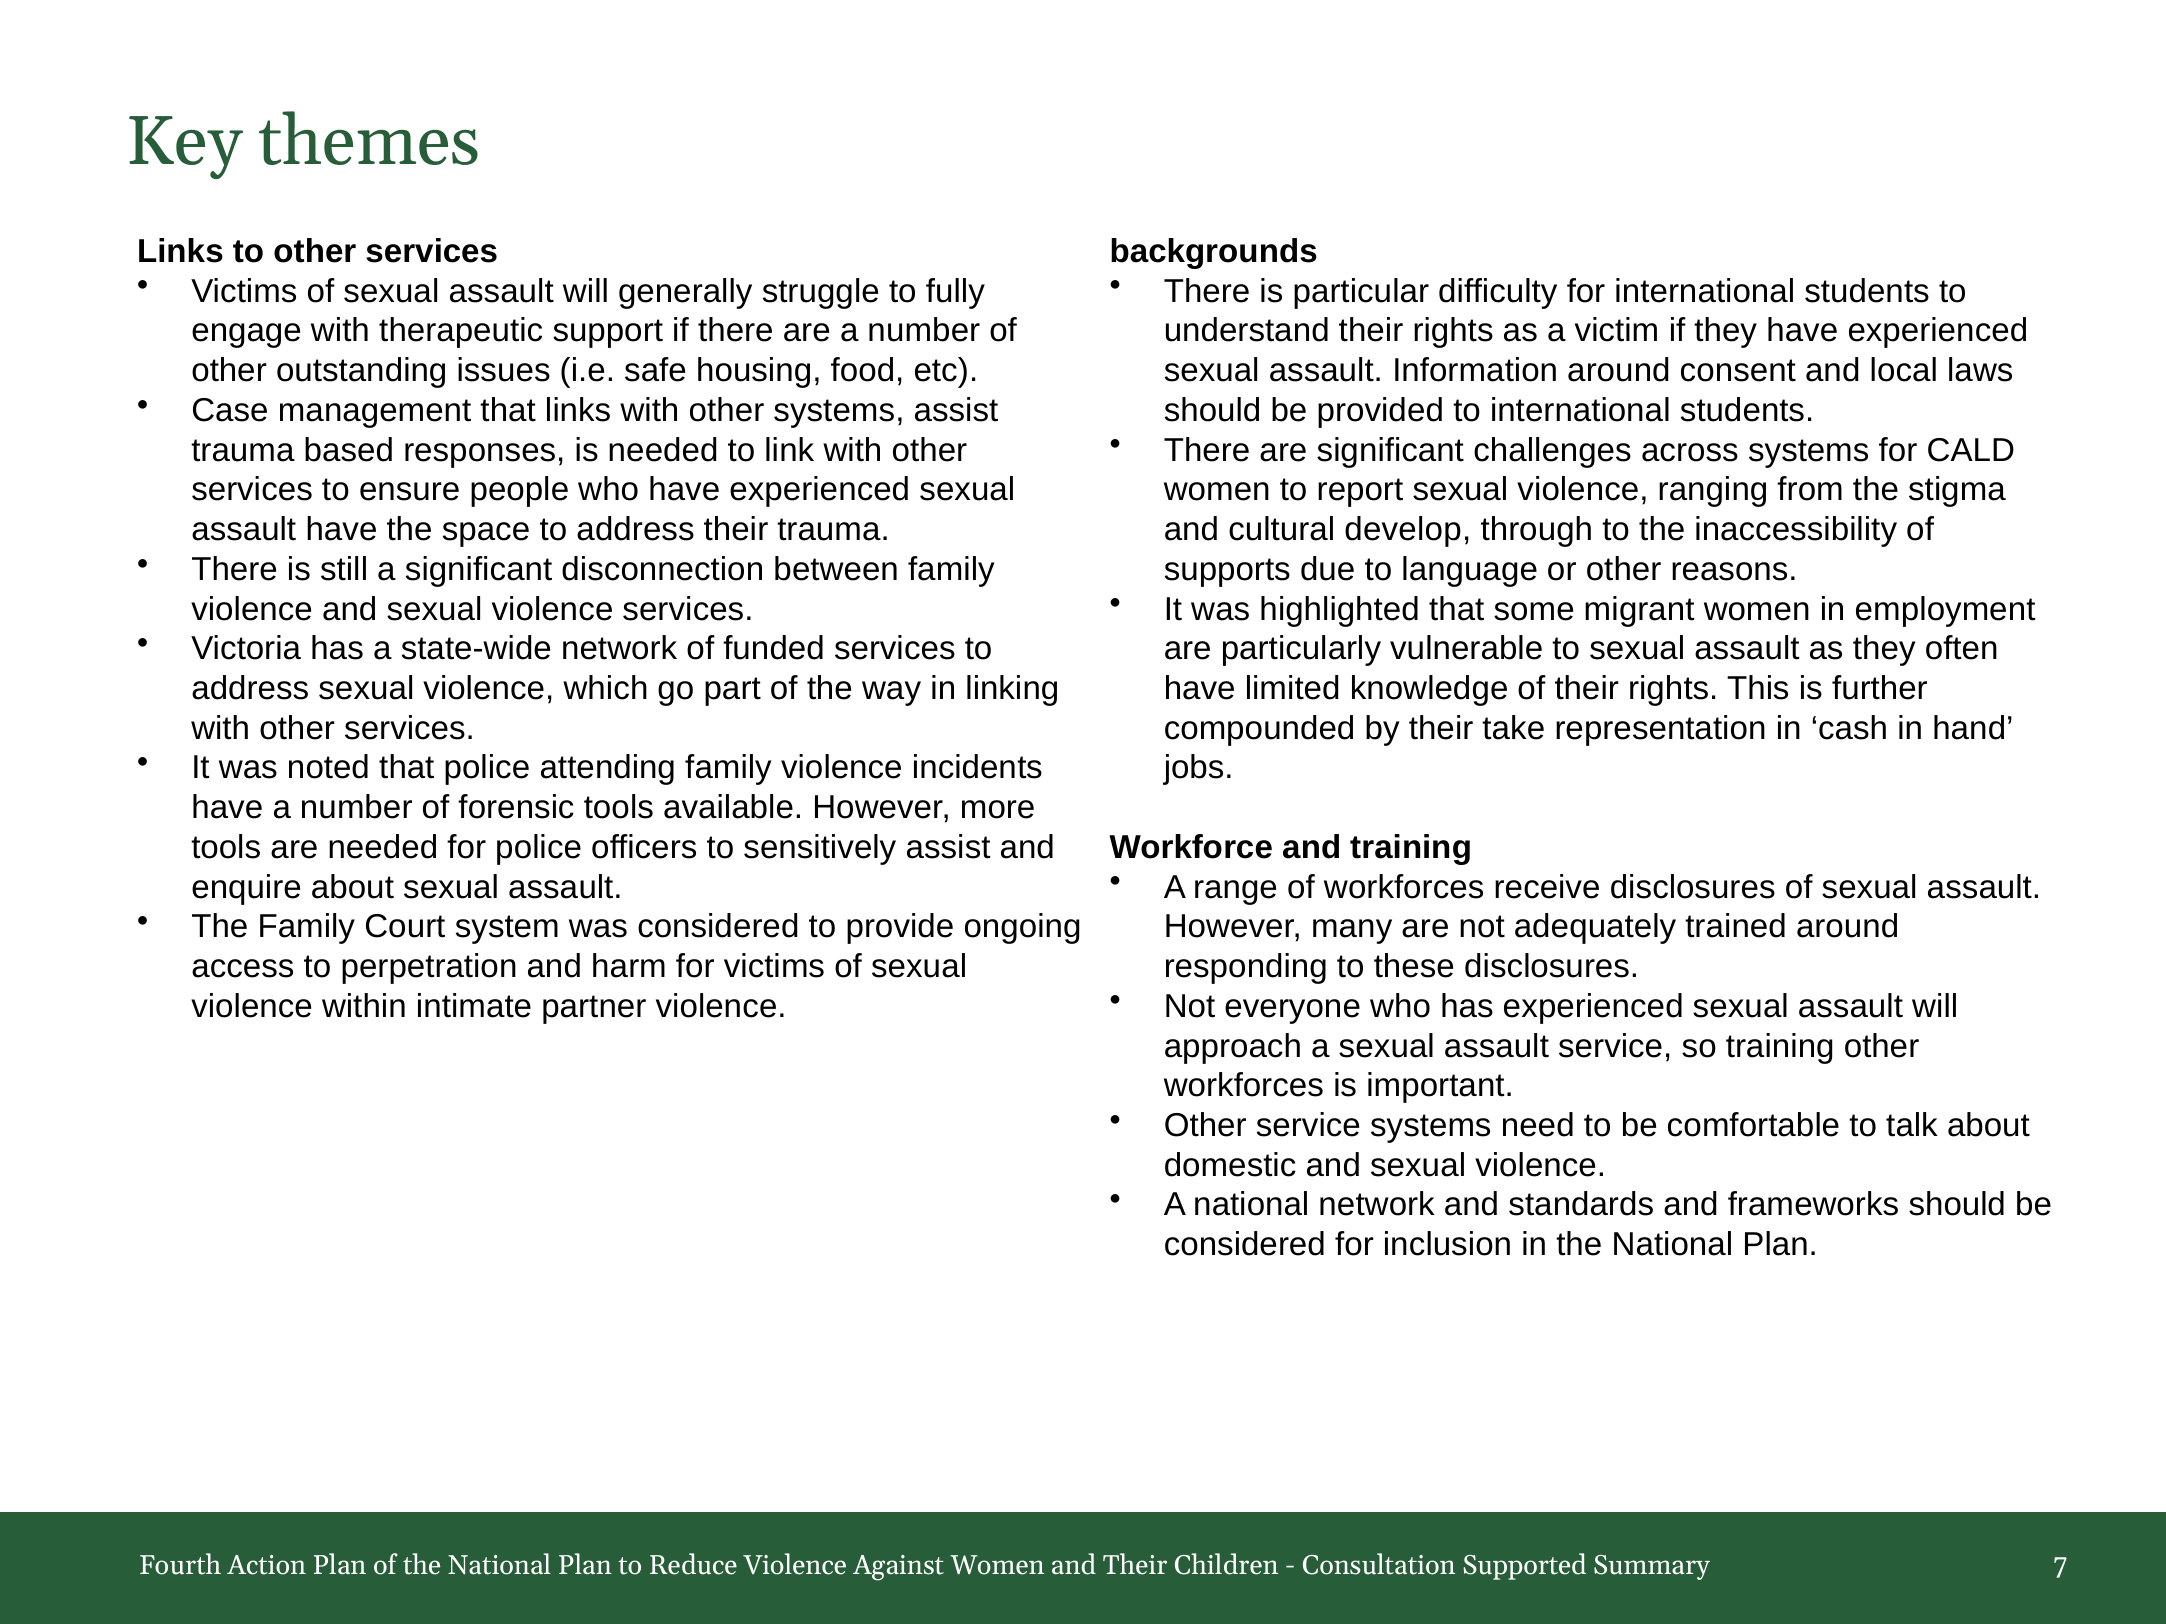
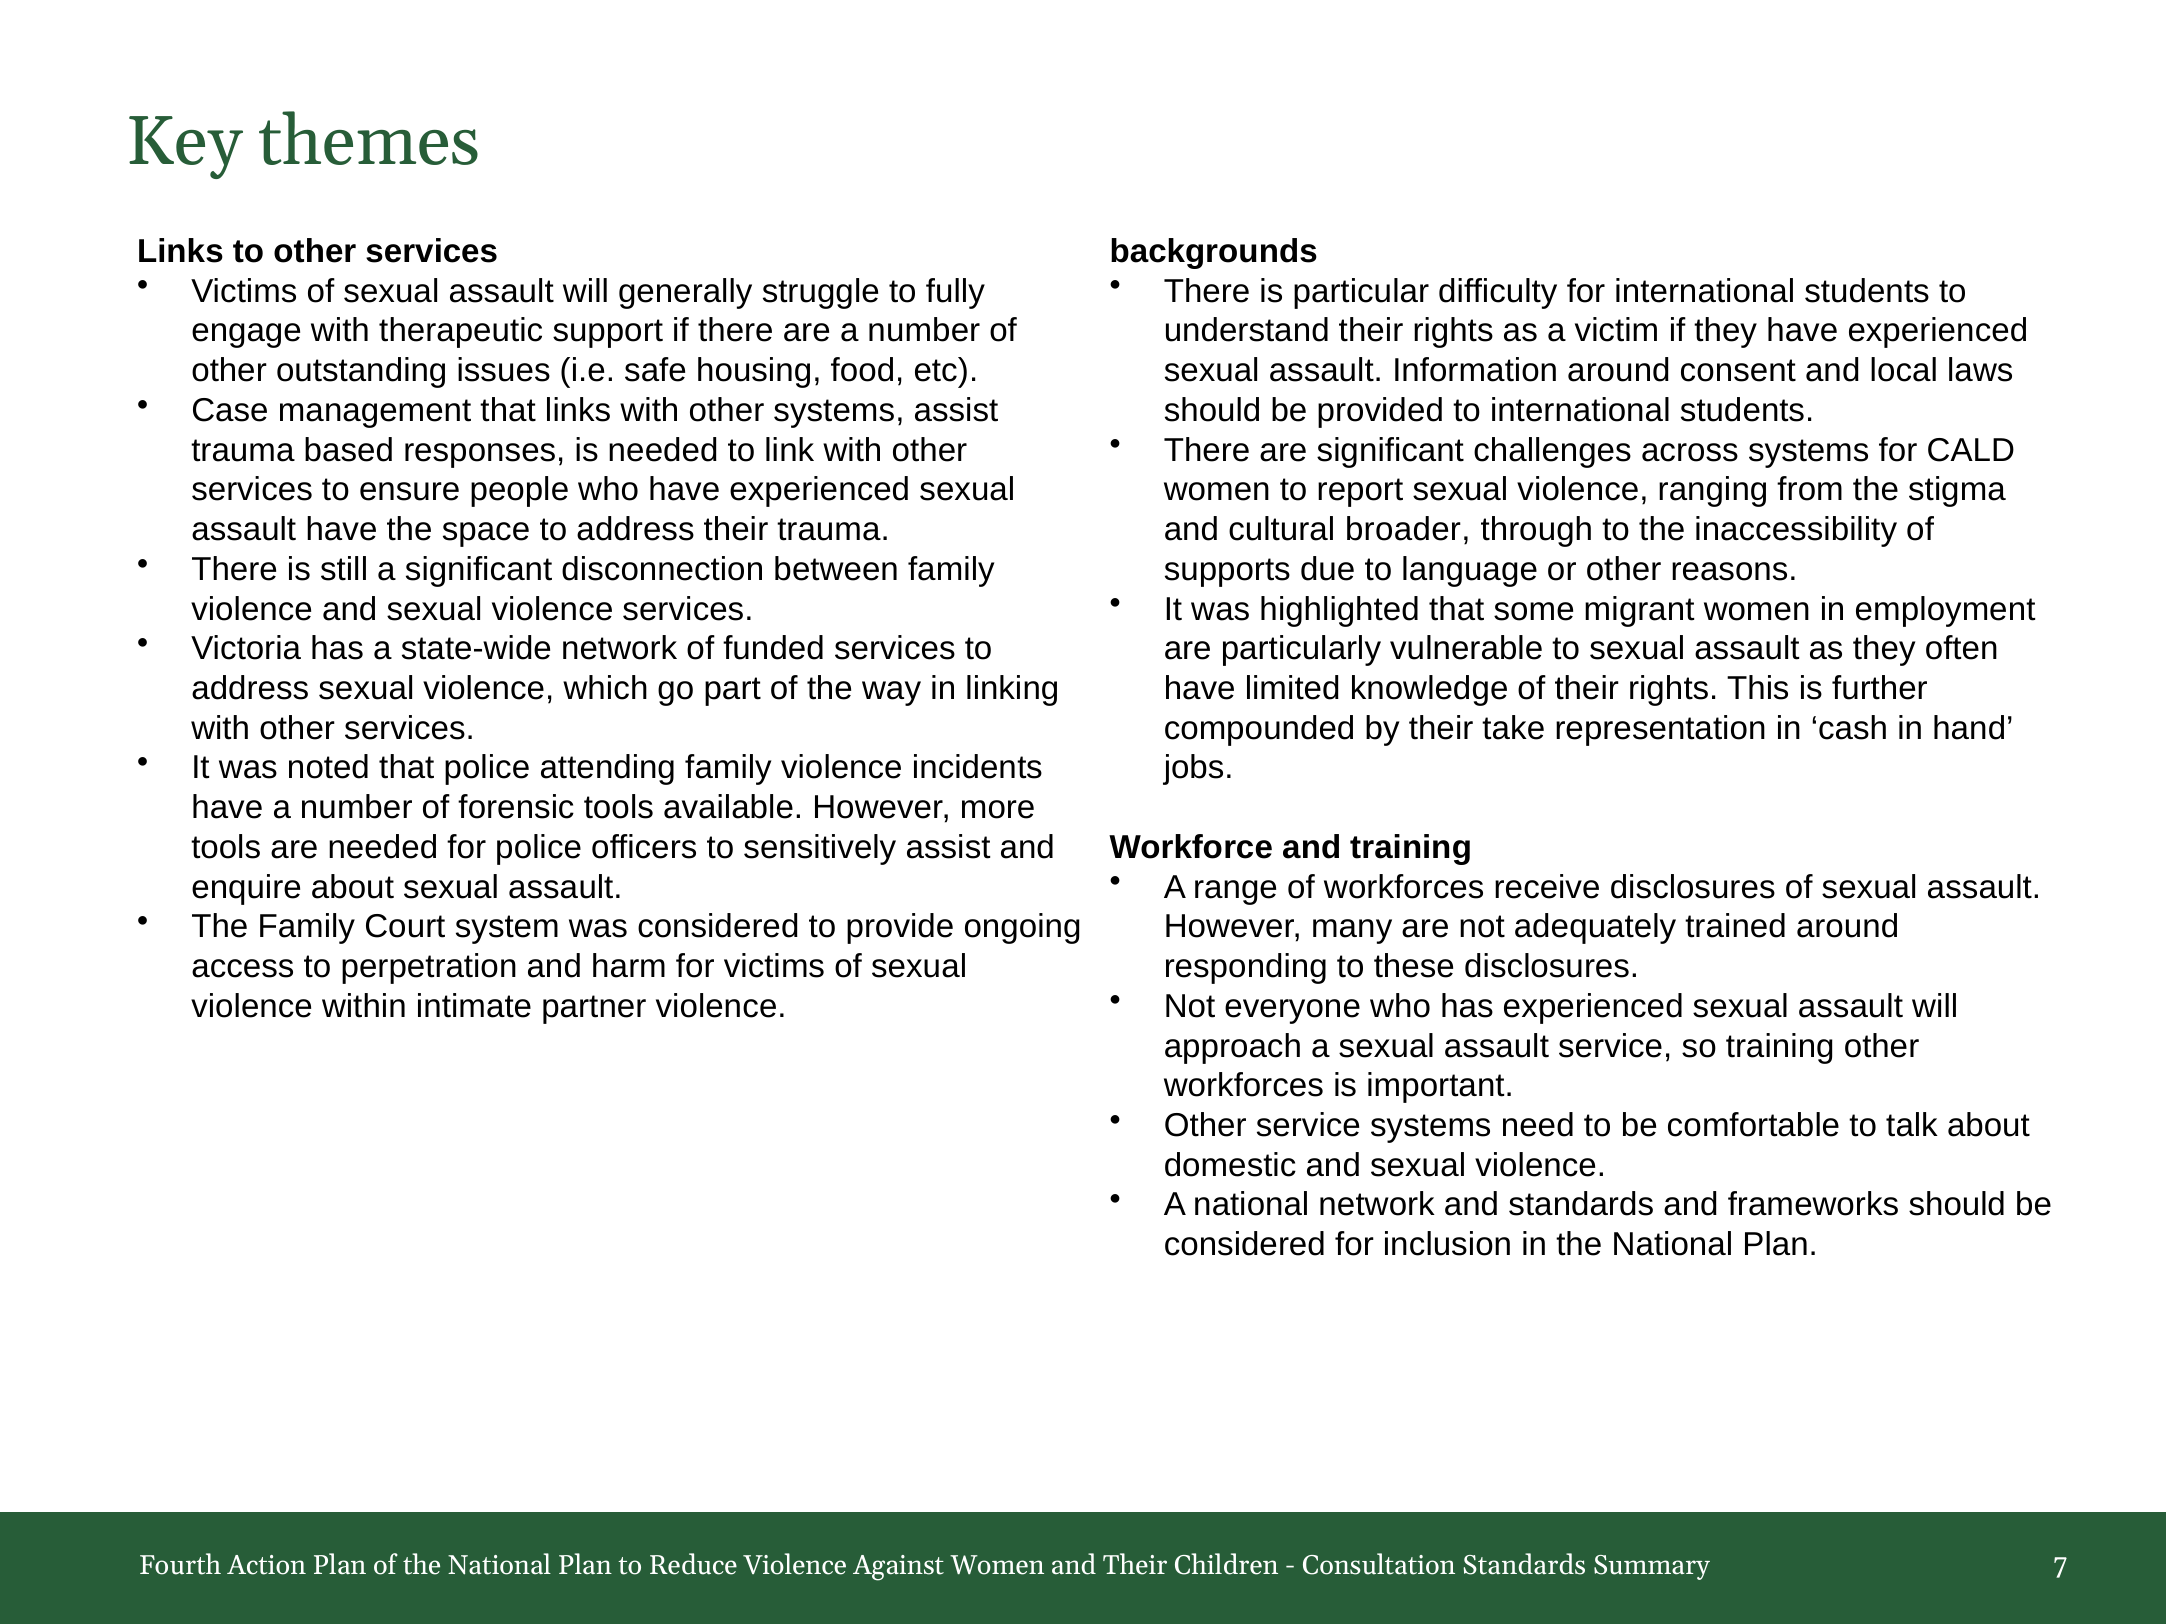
develop: develop -> broader (1408, 530)
Consultation Supported: Supported -> Standards (1524, 1566)
